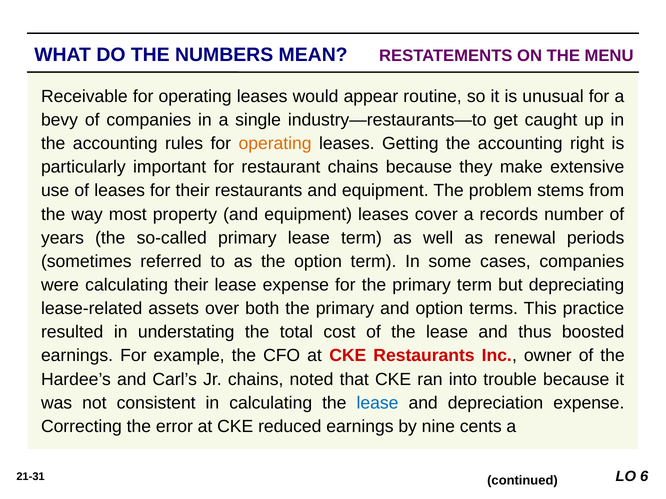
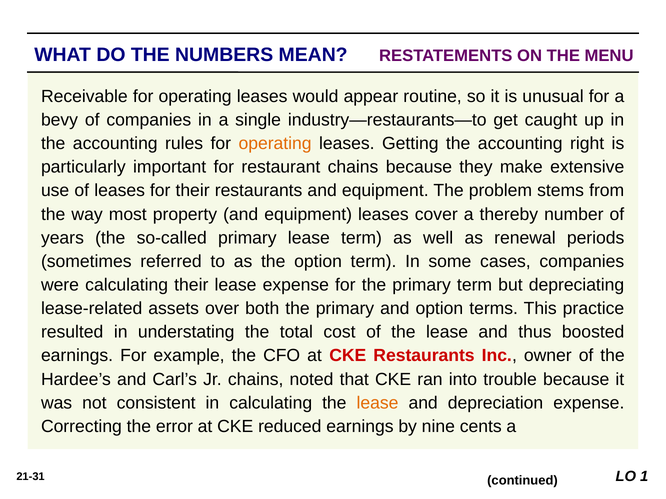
records: records -> thereby (509, 214)
lease colour: blue -> orange (378, 403)
6: 6 -> 1 (644, 477)
